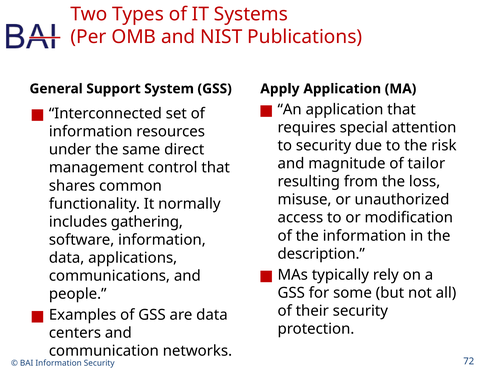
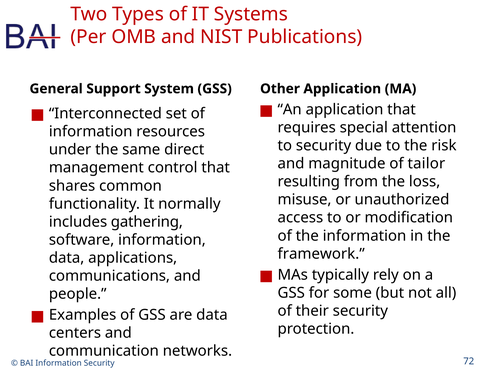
Apply: Apply -> Other (280, 89)
description: description -> framework (321, 254)
